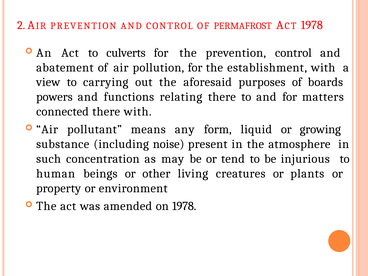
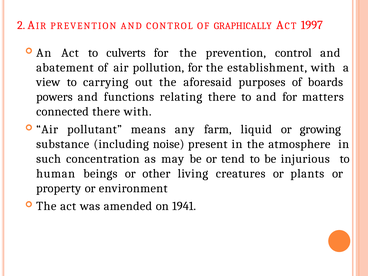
PERMAFROST: PERMAFROST -> GRAPHICALLY (243, 26)
1978: 1978 -> 1997 (312, 25)
form: form -> farm (218, 129)
on 1978: 1978 -> 1941 (184, 206)
